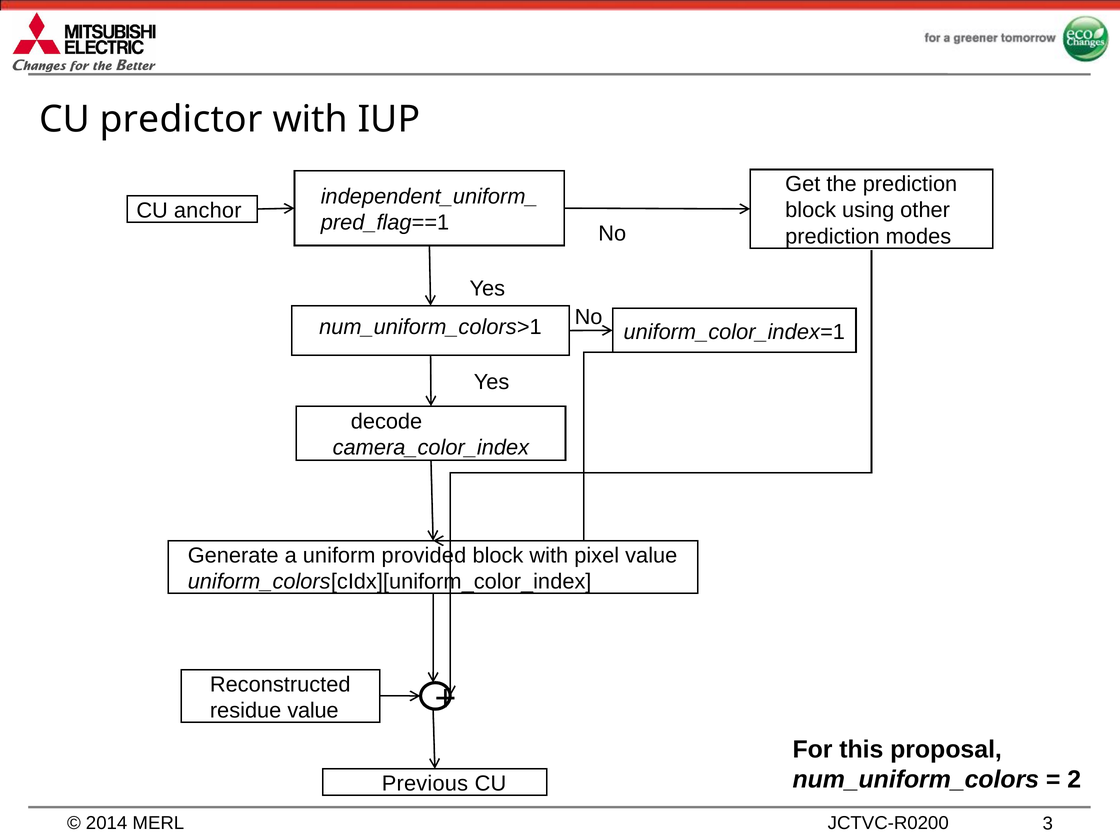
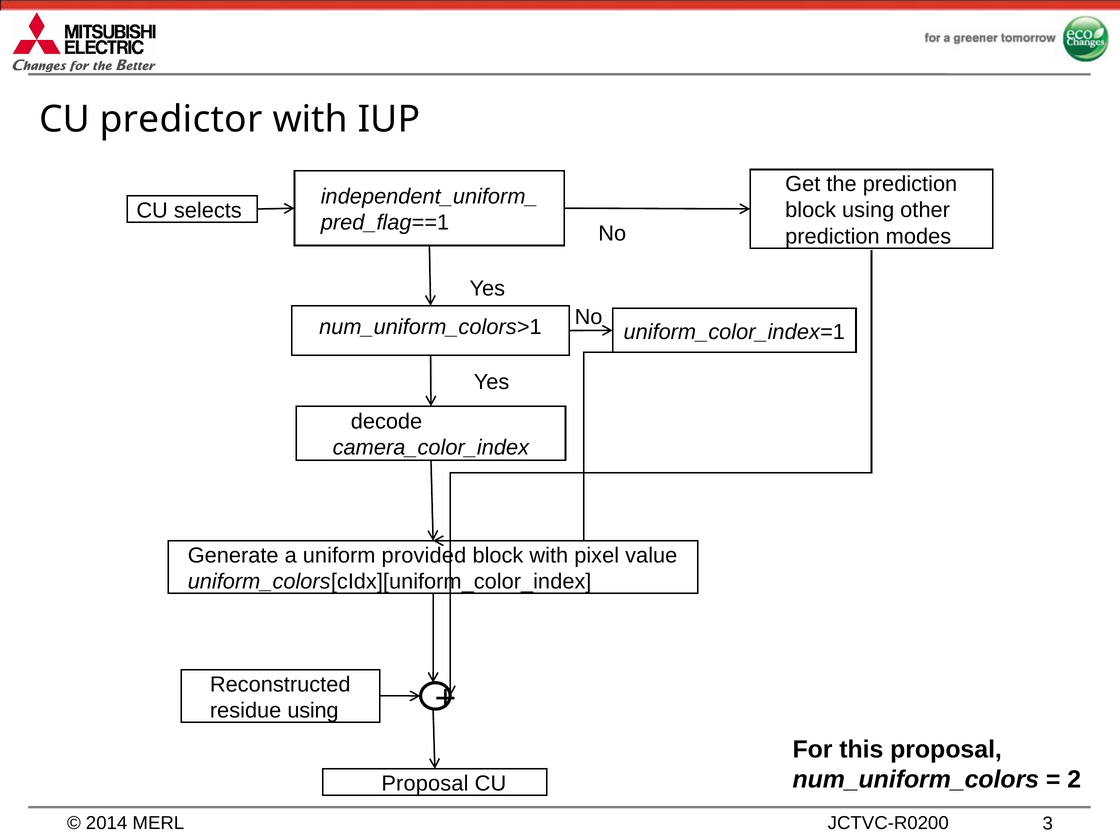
anchor: anchor -> selects (208, 211)
residue value: value -> using (313, 710)
Previous: Previous -> Proposal (425, 784)
